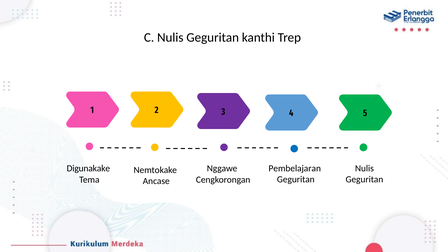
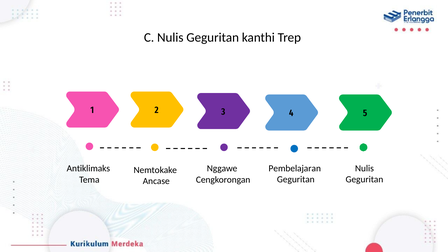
Digunakake: Digunakake -> Antiklimaks (88, 168)
